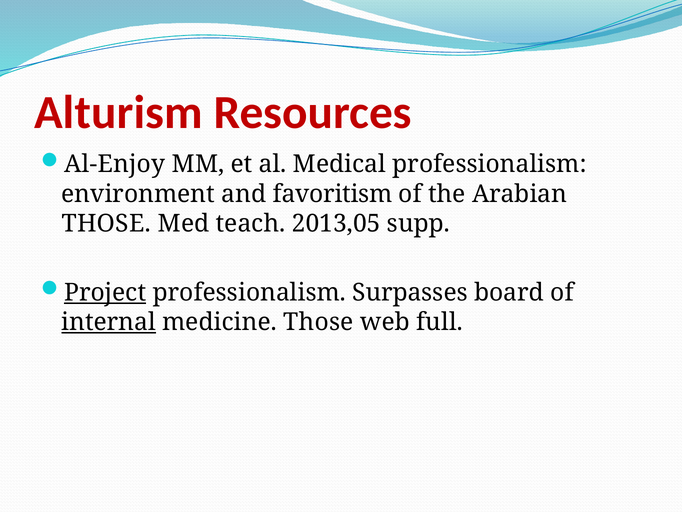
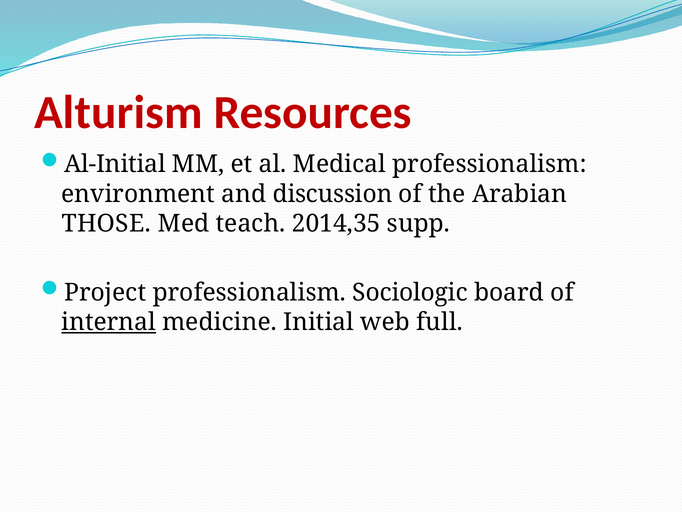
Al-Enjoy: Al-Enjoy -> Al-Initial (115, 164)
favoritism: favoritism -> discussion (333, 194)
2013,05: 2013,05 -> 2014,35 (336, 223)
Project underline: present -> none (105, 292)
Surpasses: Surpasses -> Sociologic (410, 292)
medicine Those: Those -> Initial (319, 322)
